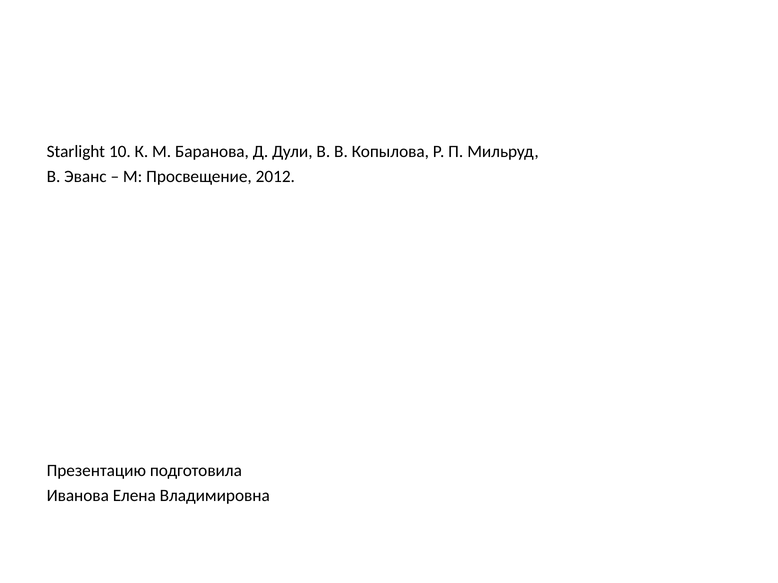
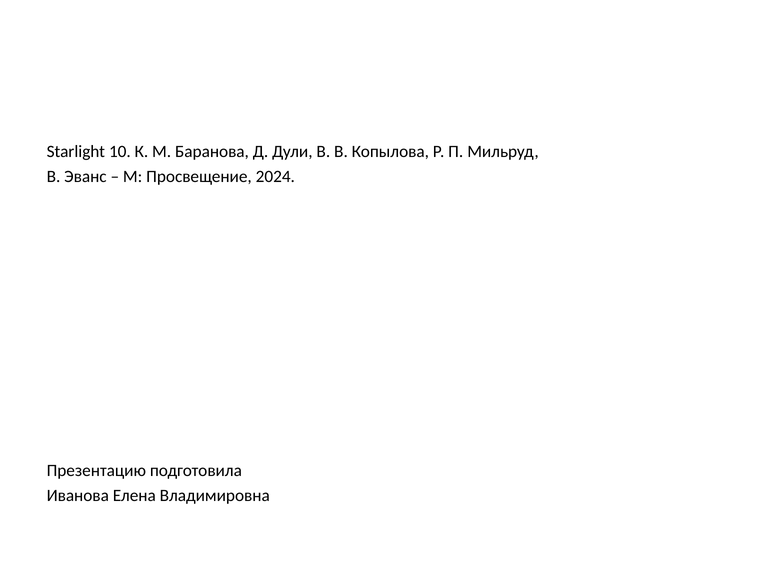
2012: 2012 -> 2024 (275, 176)
